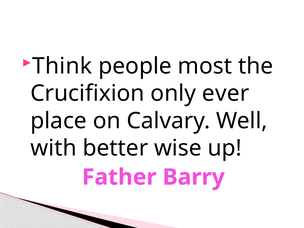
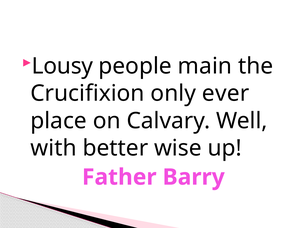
Think: Think -> Lousy (62, 66)
most: most -> main (205, 66)
